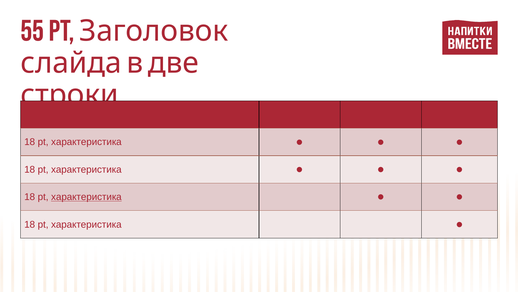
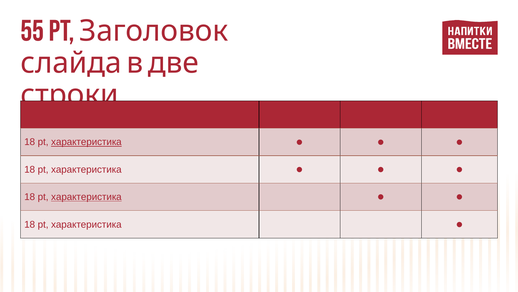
характеристика underline: none -> present (86, 142)
